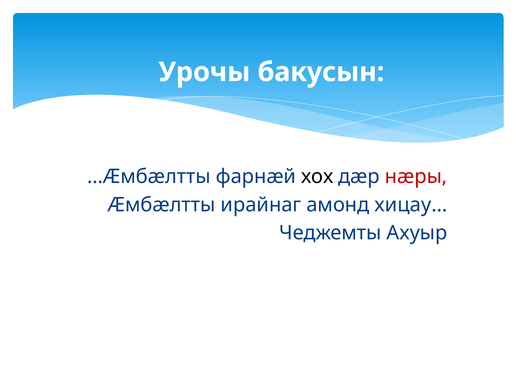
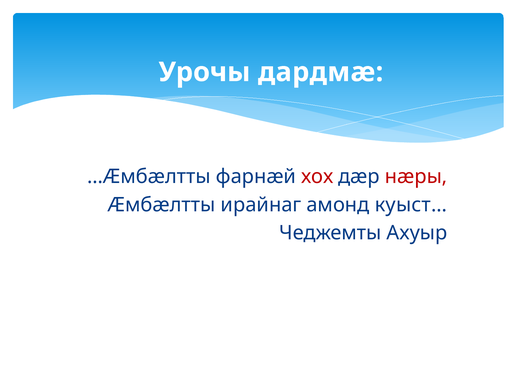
бакусын: бакусын -> дардмæ (321, 72)
хох colour: black -> red (317, 177)
хицау…: хицау… -> куыст… (411, 205)
